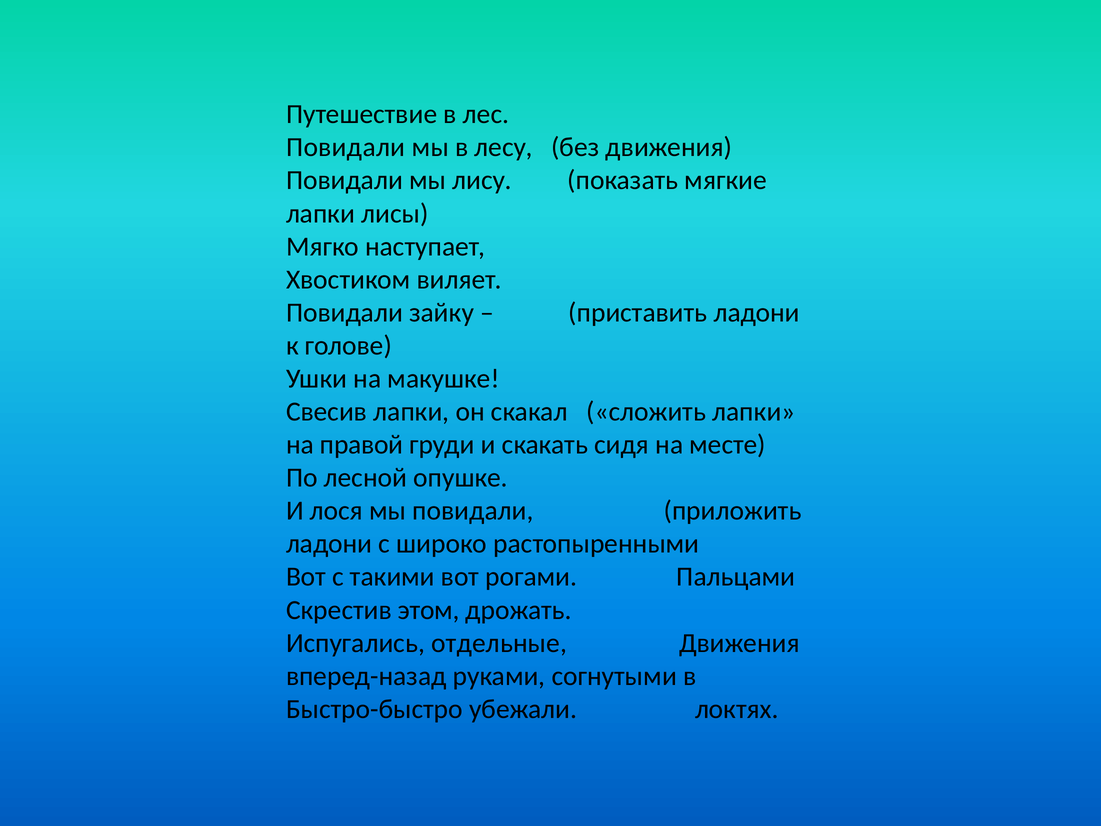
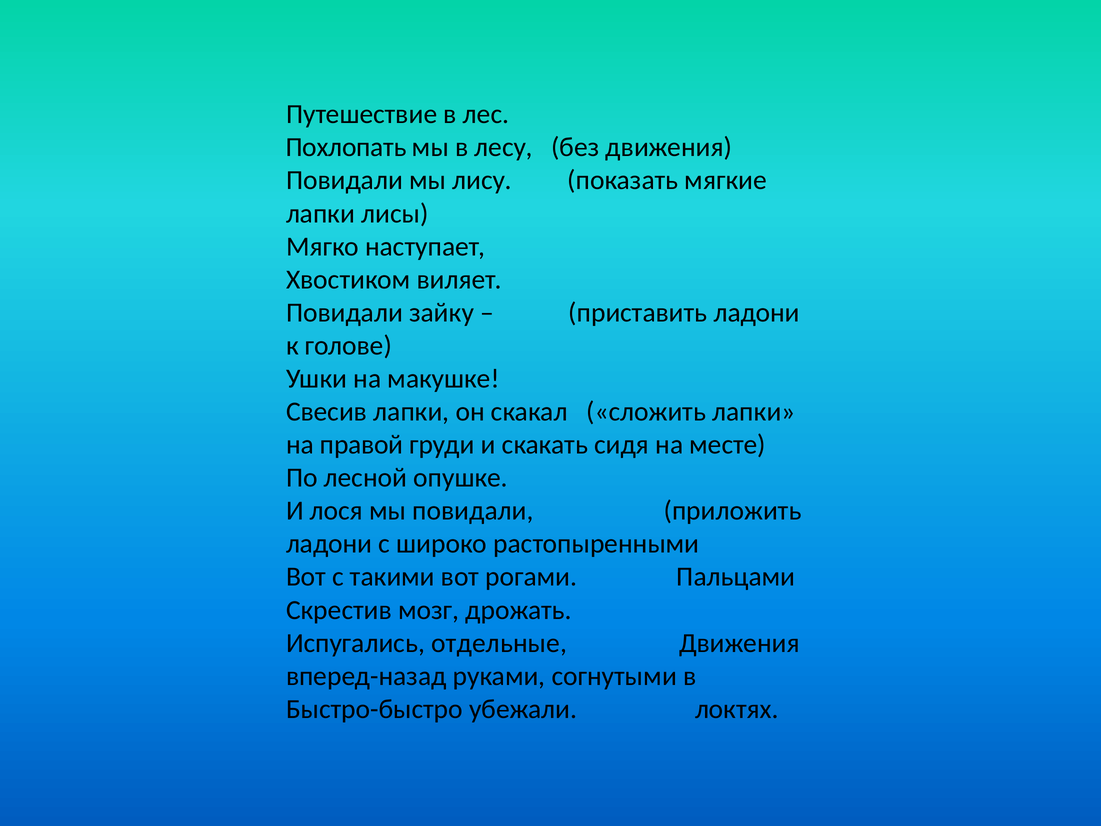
Повидали: Повидали -> Похлопать (346, 147)
этом: этом -> мозг (429, 610)
